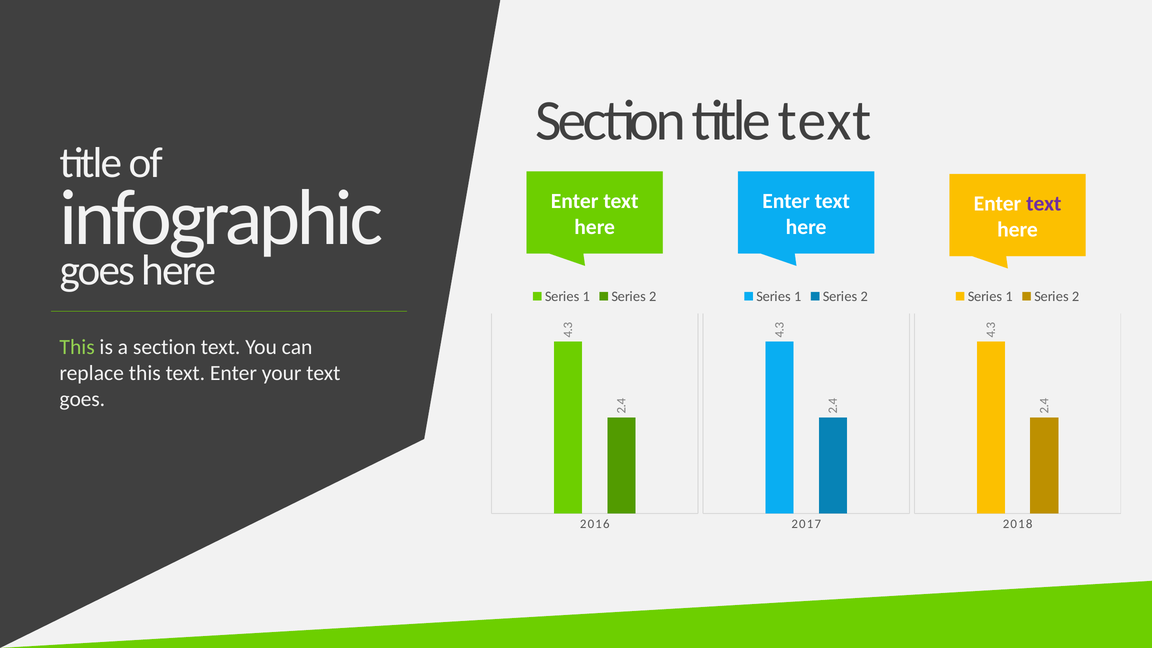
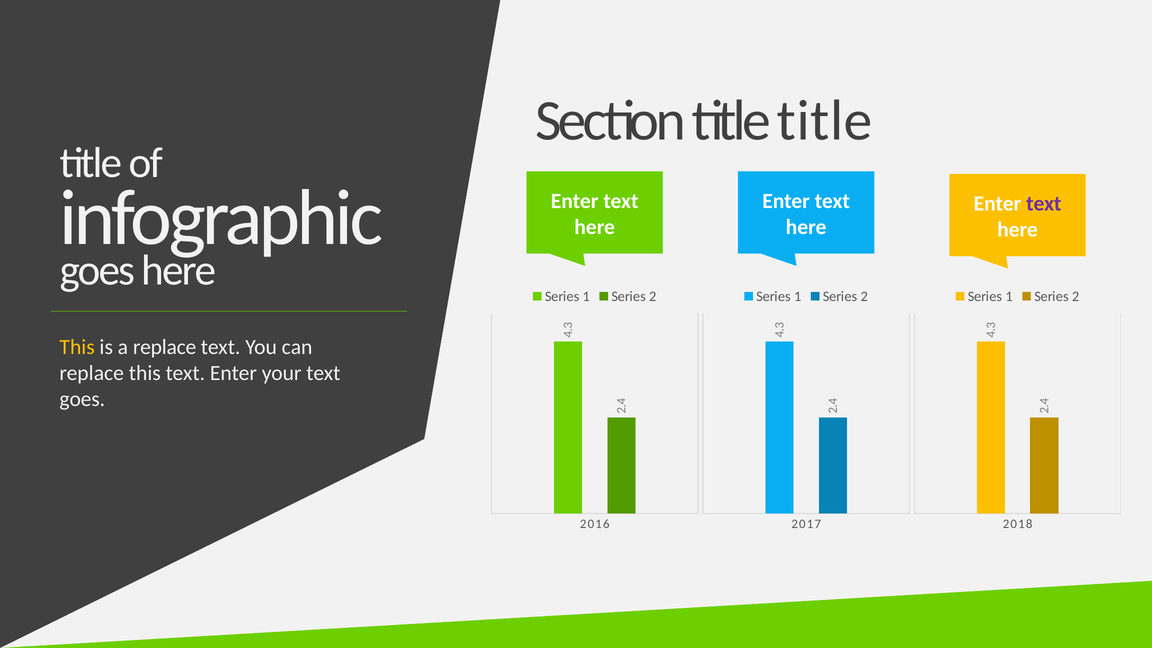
title text: text -> title (825, 121)
This colour: light green -> yellow (77, 347)
a section: section -> replace (165, 347)
